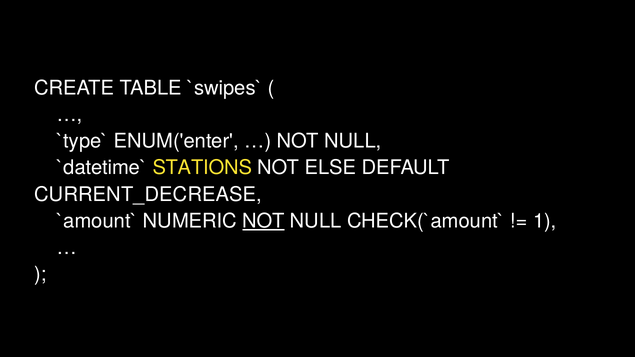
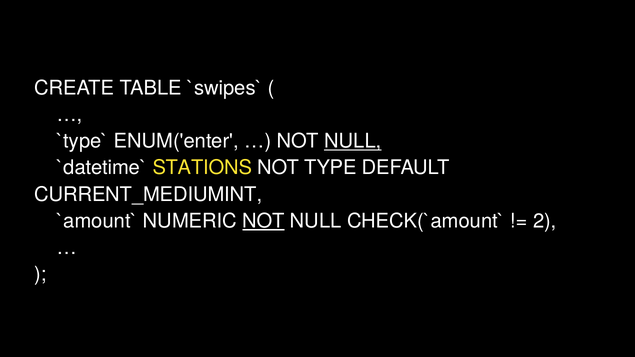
NULL underline: none -> present (353, 141)
ELSE: ELSE -> TYPE (331, 168)
CURRENT_DECREASE: CURRENT_DECREASE -> CURRENT_MEDIUMINT (148, 195)
1: 1 -> 2 (545, 221)
